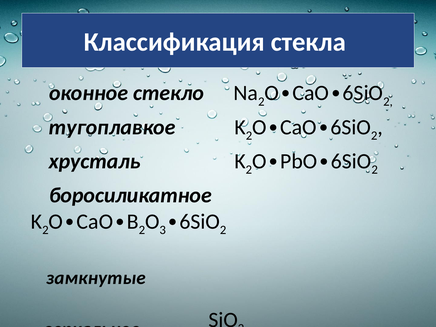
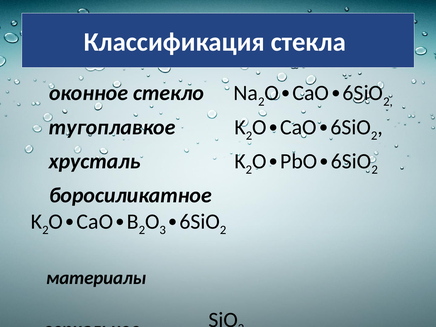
замкнутые: замкнутые -> материалы (96, 278)
